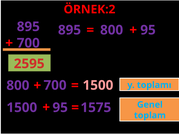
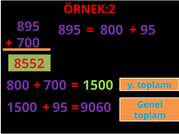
2595: 2595 -> 8552 (29, 64)
1500 colour: pink -> light green (98, 85)
1575: 1575 -> 9060 (96, 108)
